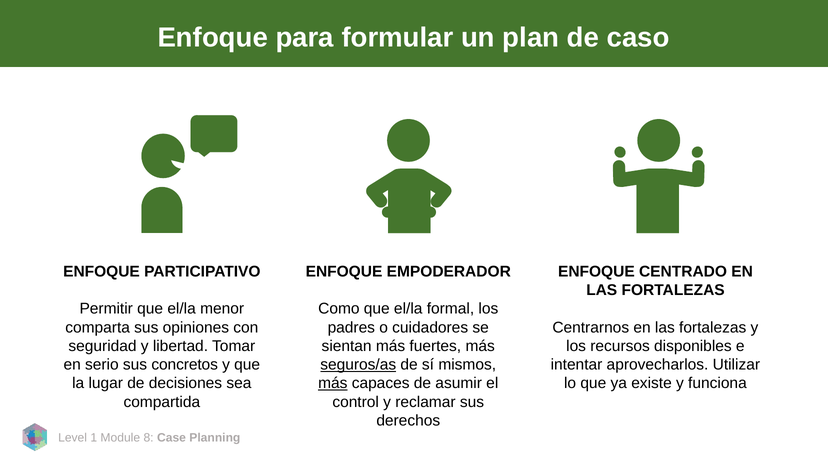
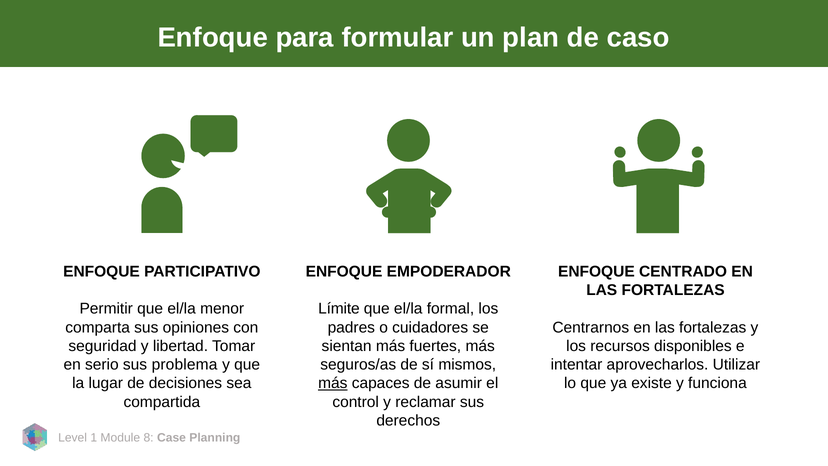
Como: Como -> Límite (339, 309)
concretos: concretos -> problema (185, 365)
seguros/as underline: present -> none (358, 365)
